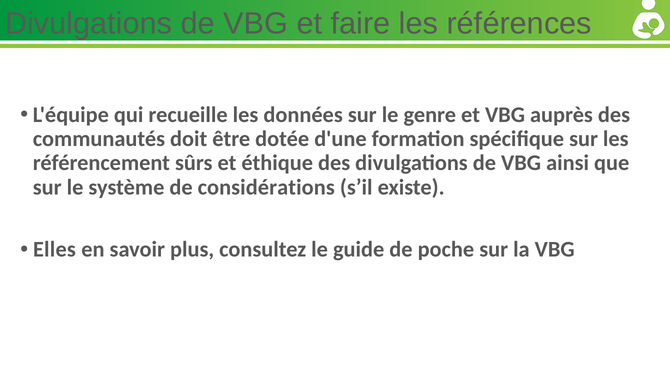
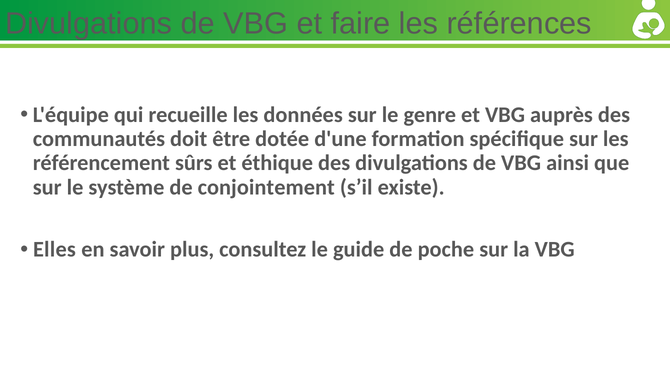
considérations: considérations -> conjointement (266, 187)
